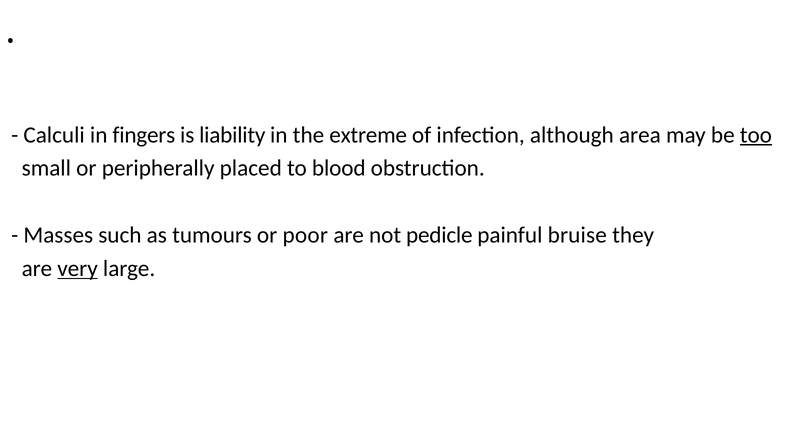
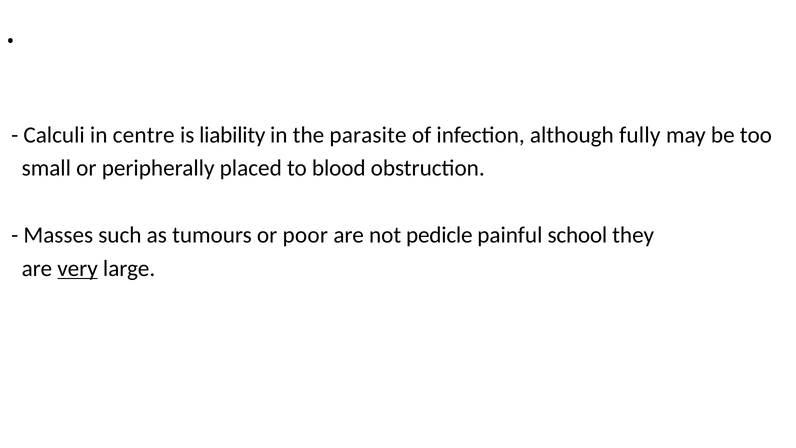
fingers: fingers -> centre (144, 135)
extreme: extreme -> parasite (368, 135)
area: area -> fully (640, 135)
too underline: present -> none (756, 135)
bruise: bruise -> school (577, 235)
